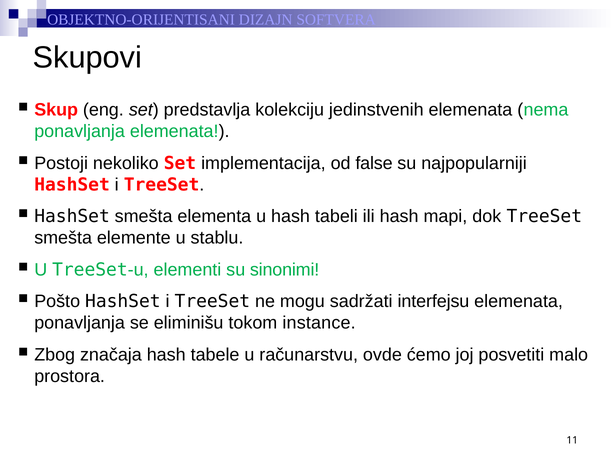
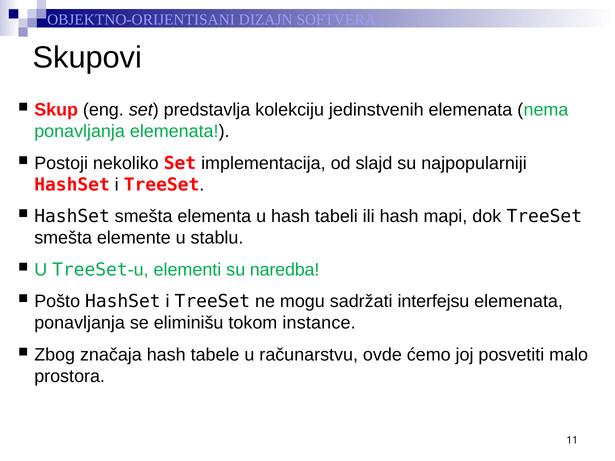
false: false -> slajd (374, 163)
sinonimi: sinonimi -> naredba (285, 270)
